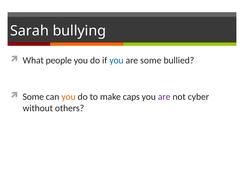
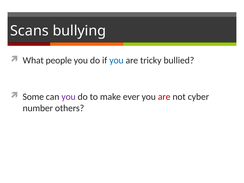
Sarah: Sarah -> Scans (29, 31)
are some: some -> tricky (151, 60)
you colour: orange -> purple (69, 97)
caps: caps -> ever (131, 97)
are colour: purple -> red (164, 97)
without: without -> number (38, 108)
